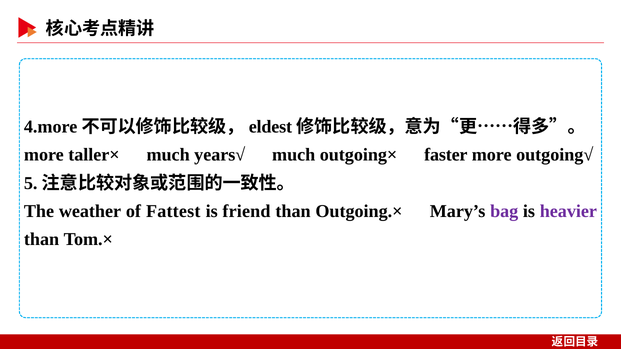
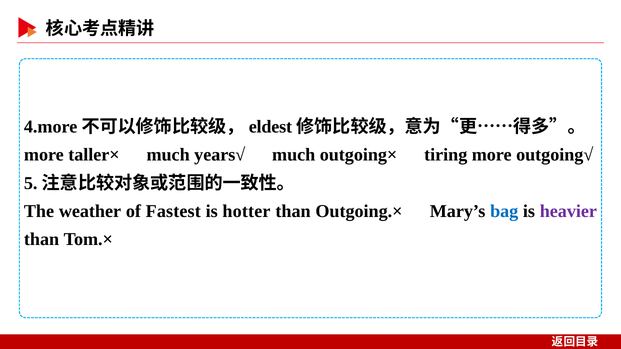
faster: faster -> tiring (446, 155)
Fattest: Fattest -> Fastest (173, 211)
friend: friend -> hotter (246, 211)
bag colour: purple -> blue (504, 211)
